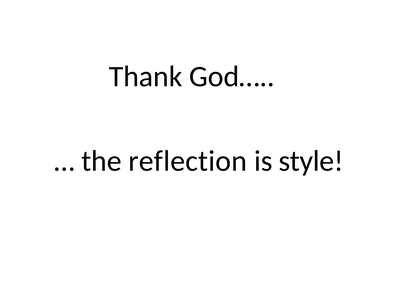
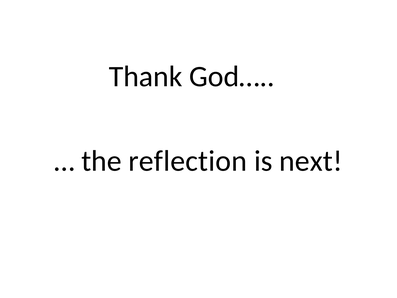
style: style -> next (311, 161)
